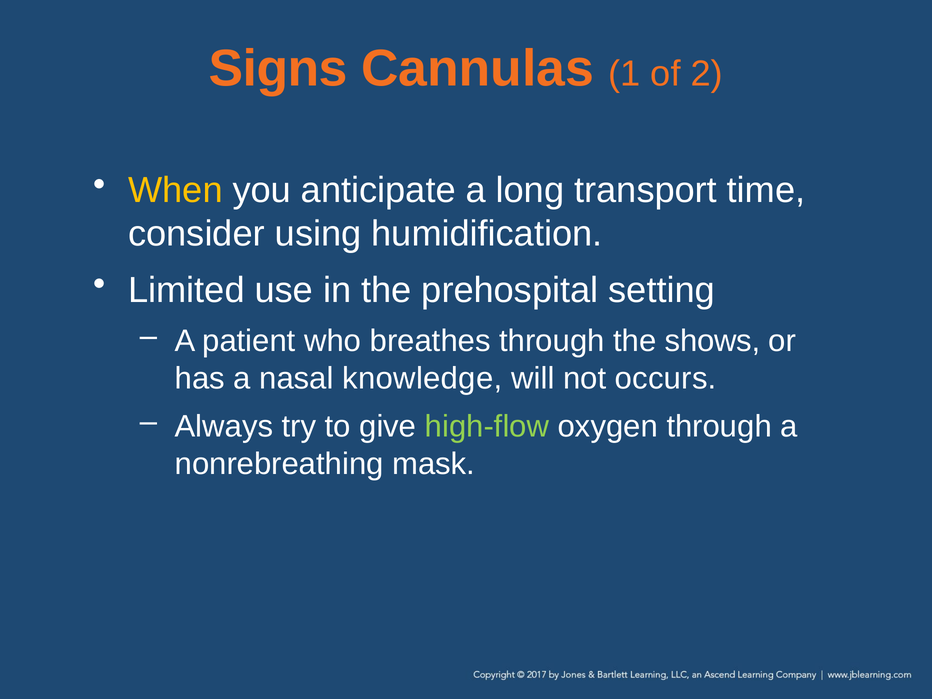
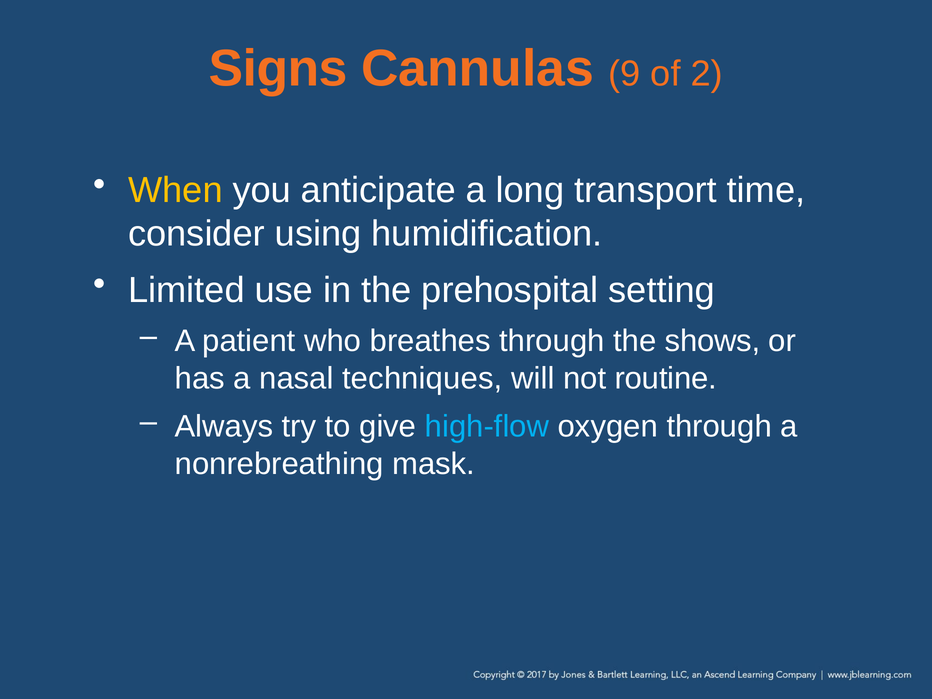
1: 1 -> 9 (625, 74)
knowledge: knowledge -> techniques (422, 378)
occurs: occurs -> routine (666, 378)
high-flow colour: light green -> light blue (487, 427)
